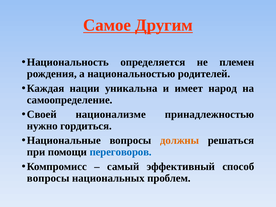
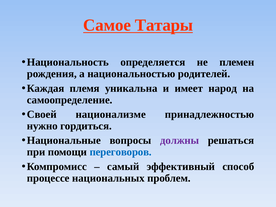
Другим: Другим -> Татары (164, 25)
нации: нации -> племя (85, 88)
должны colour: orange -> purple (180, 140)
вопросы: вопросы -> процессе (48, 178)
